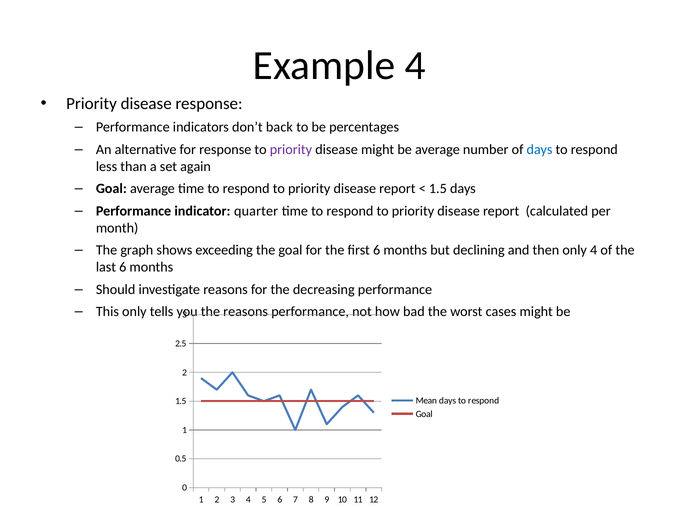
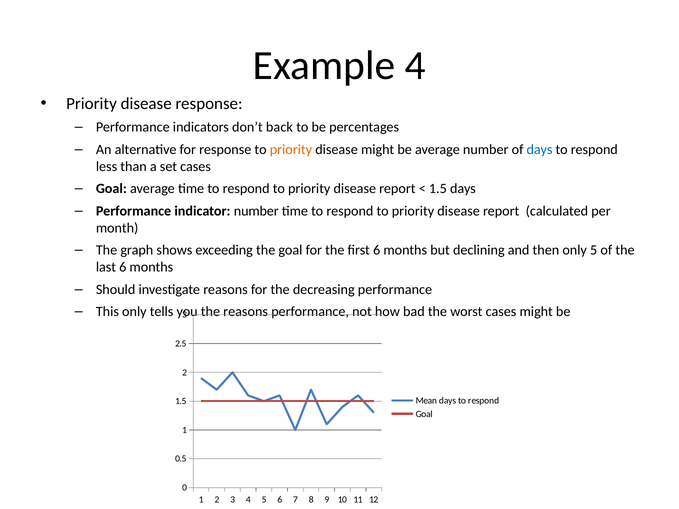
priority colour: purple -> orange (291, 150)
set again: again -> cases (196, 167)
indicator quarter: quarter -> number (256, 211)
only 4: 4 -> 5 (594, 250)
